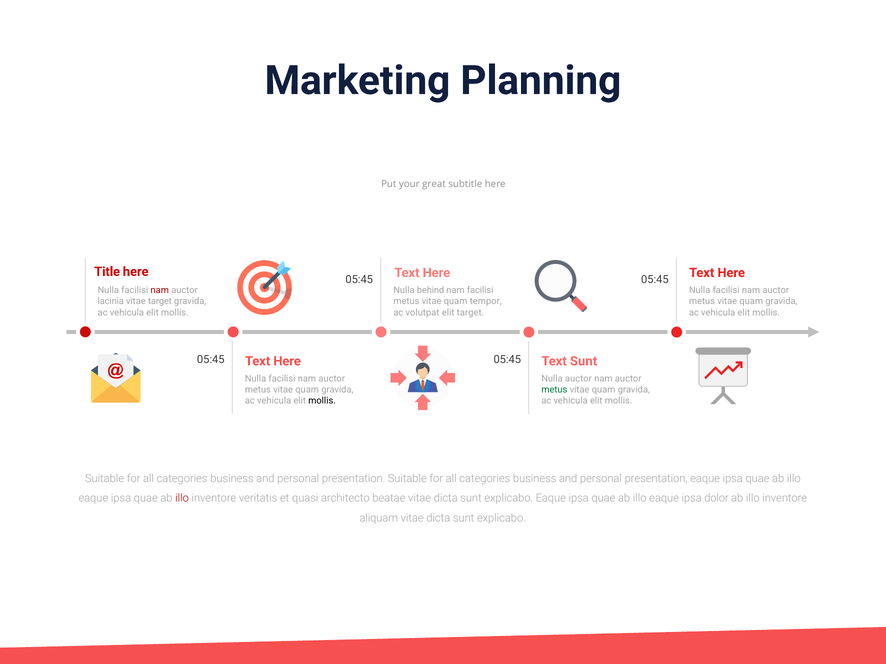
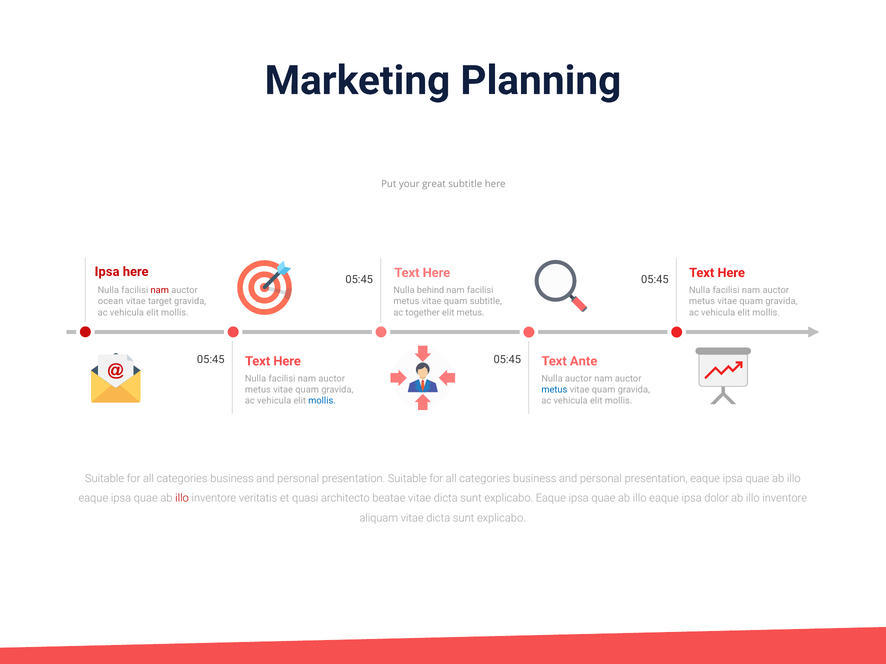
Title: Title -> Ipsa (107, 272)
lacinia: lacinia -> ocean (111, 302)
quam tempor: tempor -> subtitle (486, 302)
volutpat: volutpat -> together (423, 313)
elit target: target -> metus (471, 313)
Text Sunt: Sunt -> Ante (584, 361)
metus colour: green -> blue (554, 390)
mollis colour: black -> blue (322, 401)
